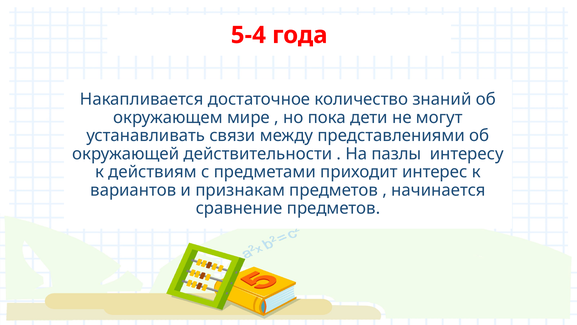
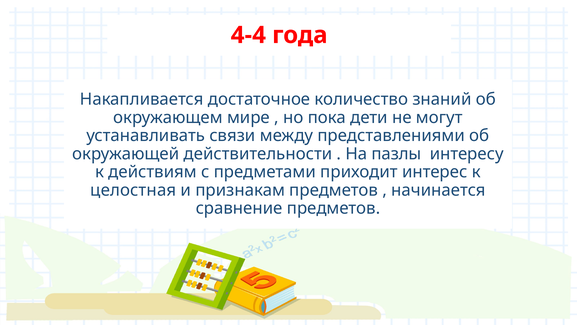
5-4: 5-4 -> 4-4 (248, 35)
вариантов: вариантов -> целостная (133, 190)
